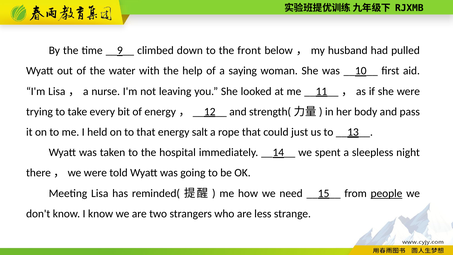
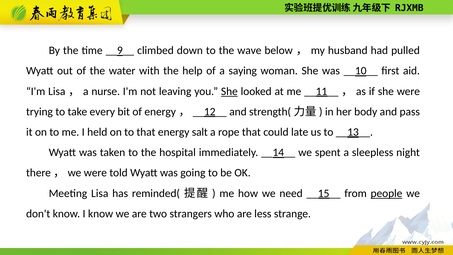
front: front -> wave (249, 50)
She underline: none -> present (229, 91)
just: just -> late (300, 132)
